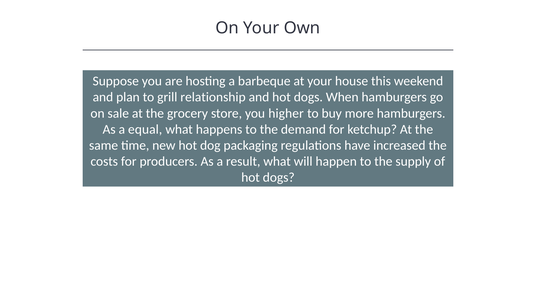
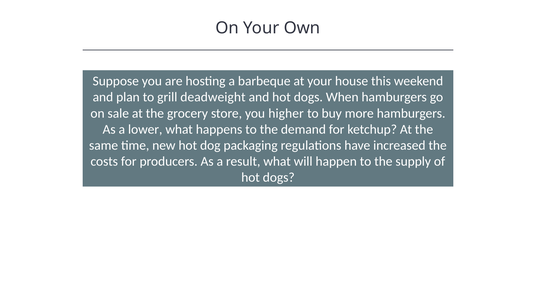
relationship: relationship -> deadweight (213, 97)
equal: equal -> lower (145, 130)
